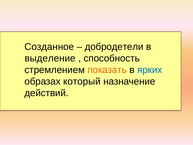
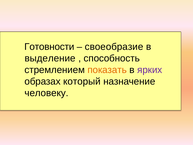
Созданное: Созданное -> Готовности (49, 47)
добродетели: добродетели -> своеобразие (114, 47)
ярких colour: blue -> purple (150, 70)
действий: действий -> человеку (46, 93)
